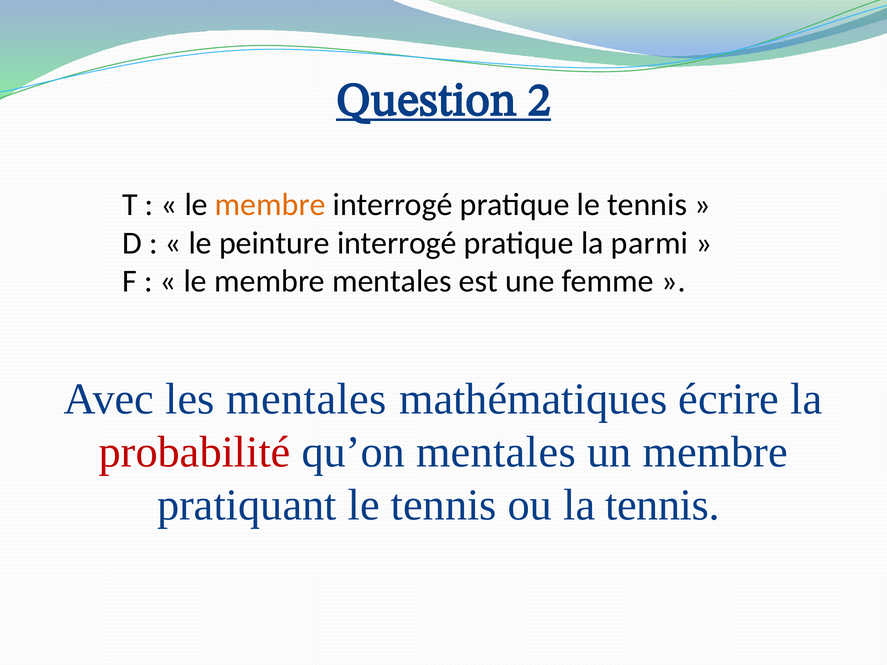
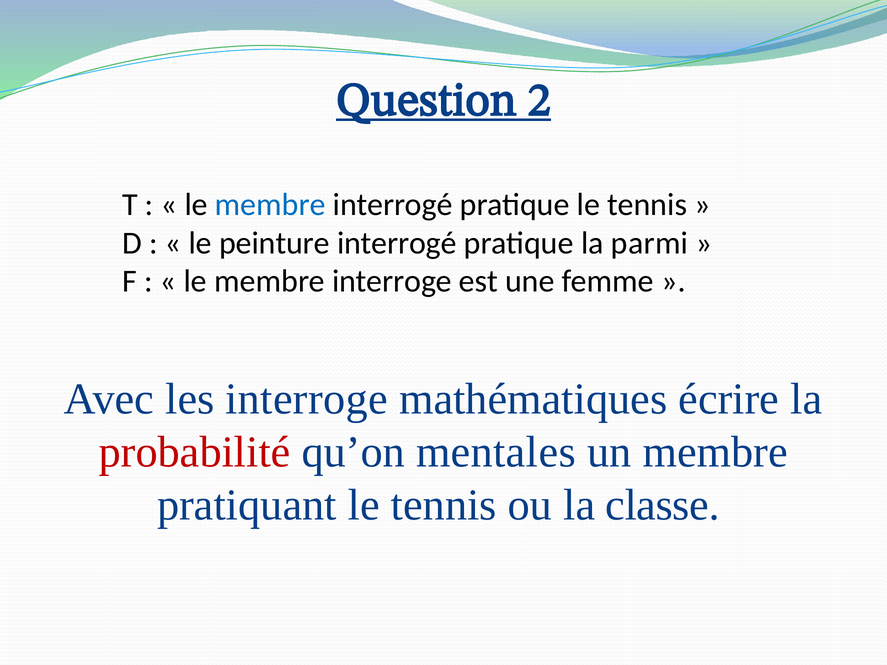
membre colour: orange -> blue (270, 205)
membre mentales: mentales -> interroge (392, 281)
les mentales: mentales -> interroge (307, 399)
la tennis: tennis -> classe (663, 506)
